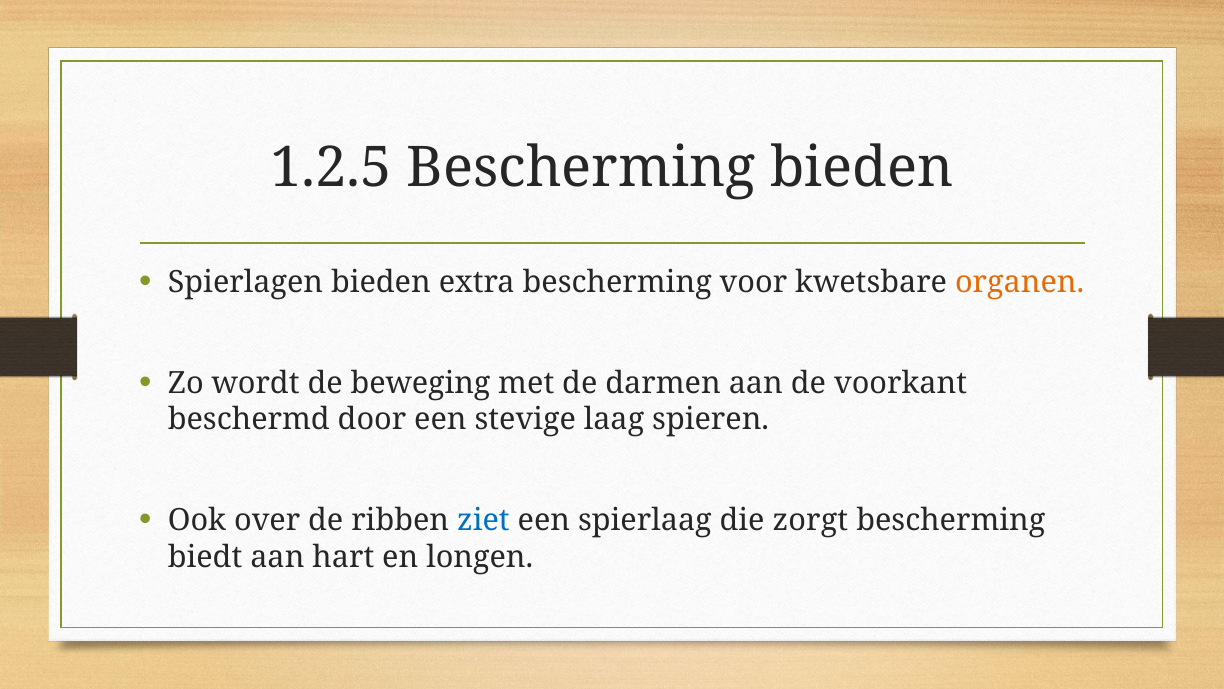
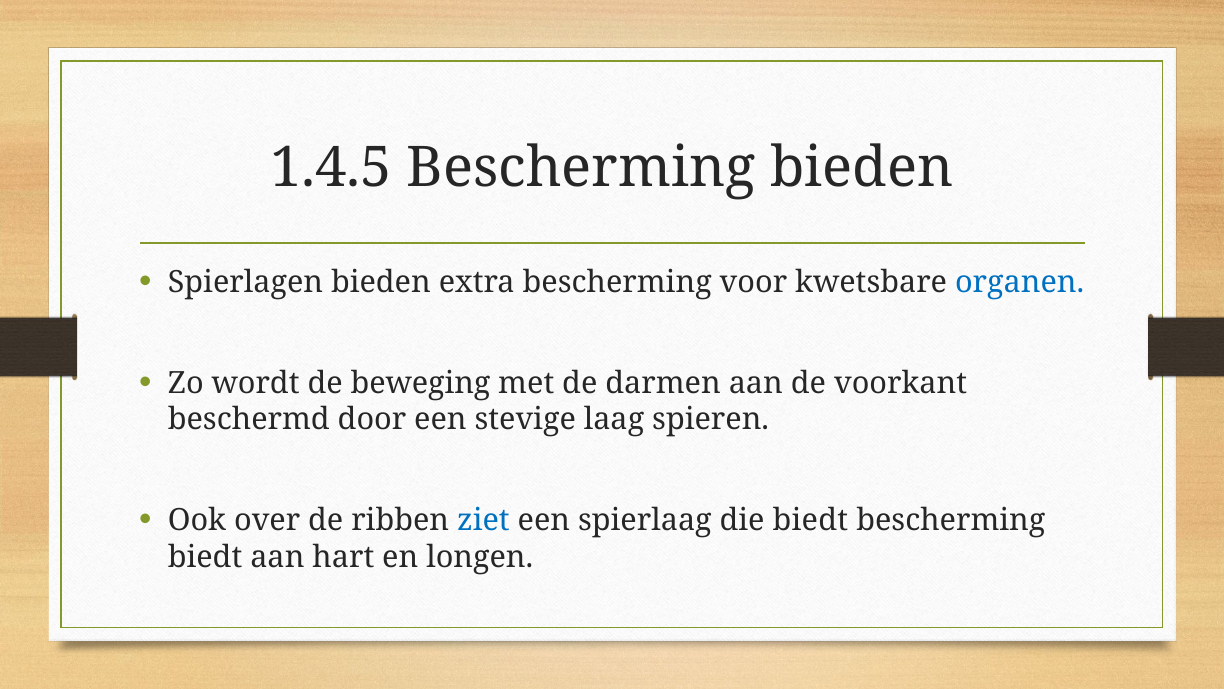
1.2.5: 1.2.5 -> 1.4.5 (331, 168)
organen colour: orange -> blue (1020, 282)
die zorgt: zorgt -> biedt (810, 520)
